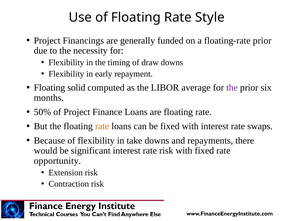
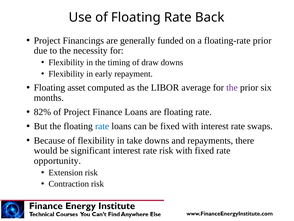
Style: Style -> Back (210, 17)
solid: solid -> asset (76, 87)
50%: 50% -> 82% (42, 112)
rate colour: orange -> blue (102, 126)
